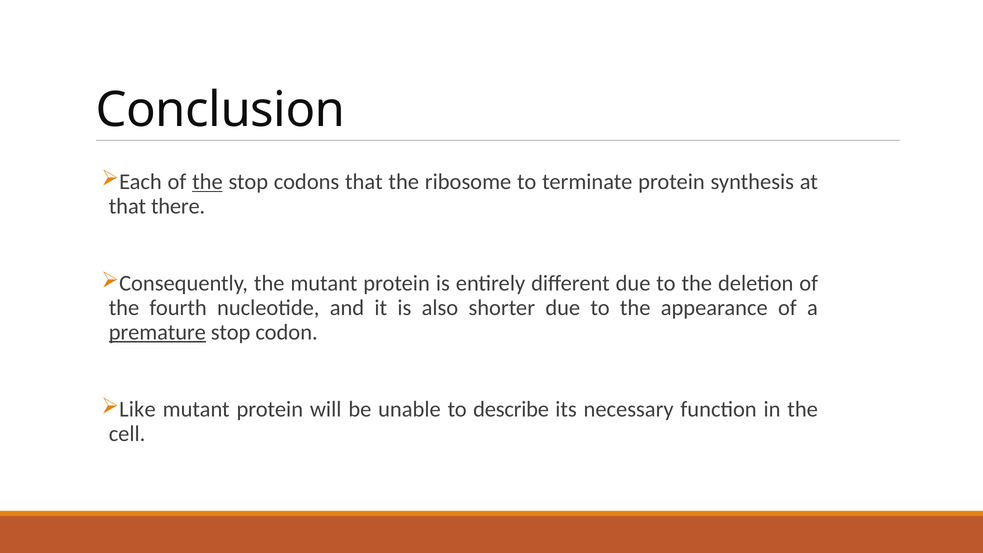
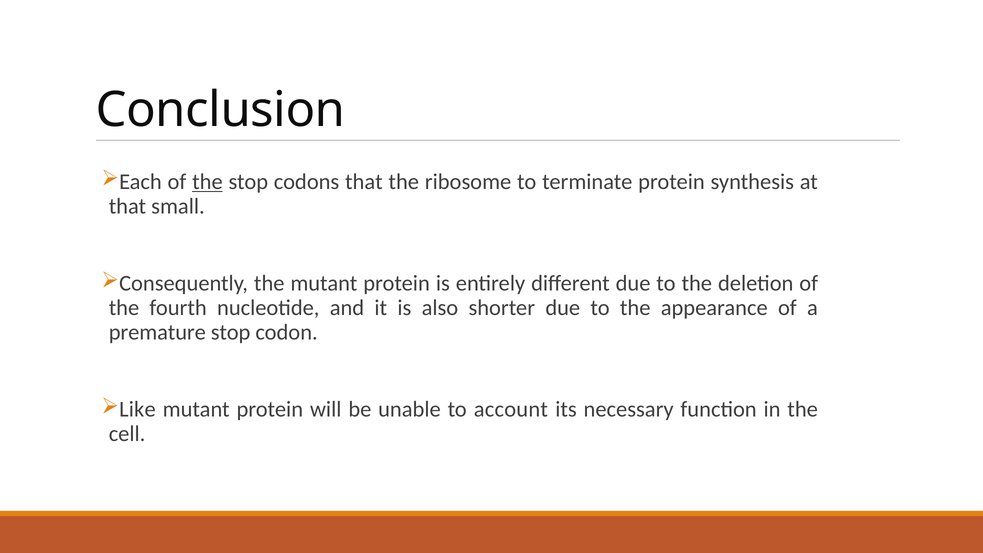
there: there -> small (178, 206)
premature underline: present -> none (157, 332)
describe: describe -> account (511, 409)
